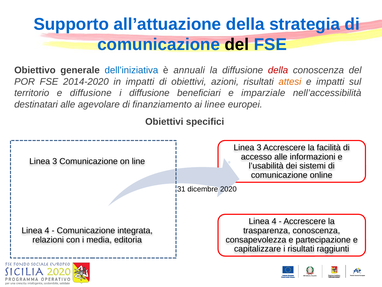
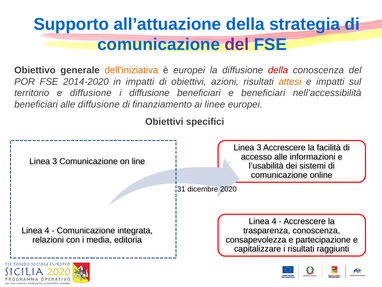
del colour: black -> purple (237, 45)
dell’iniziativa colour: blue -> orange (131, 70)
è annuali: annuali -> europei (189, 70)
e imparziale: imparziale -> beneficiari (263, 93)
destinatari: destinatari -> beneficiari (36, 104)
alle agevolare: agevolare -> diffusione (99, 104)
